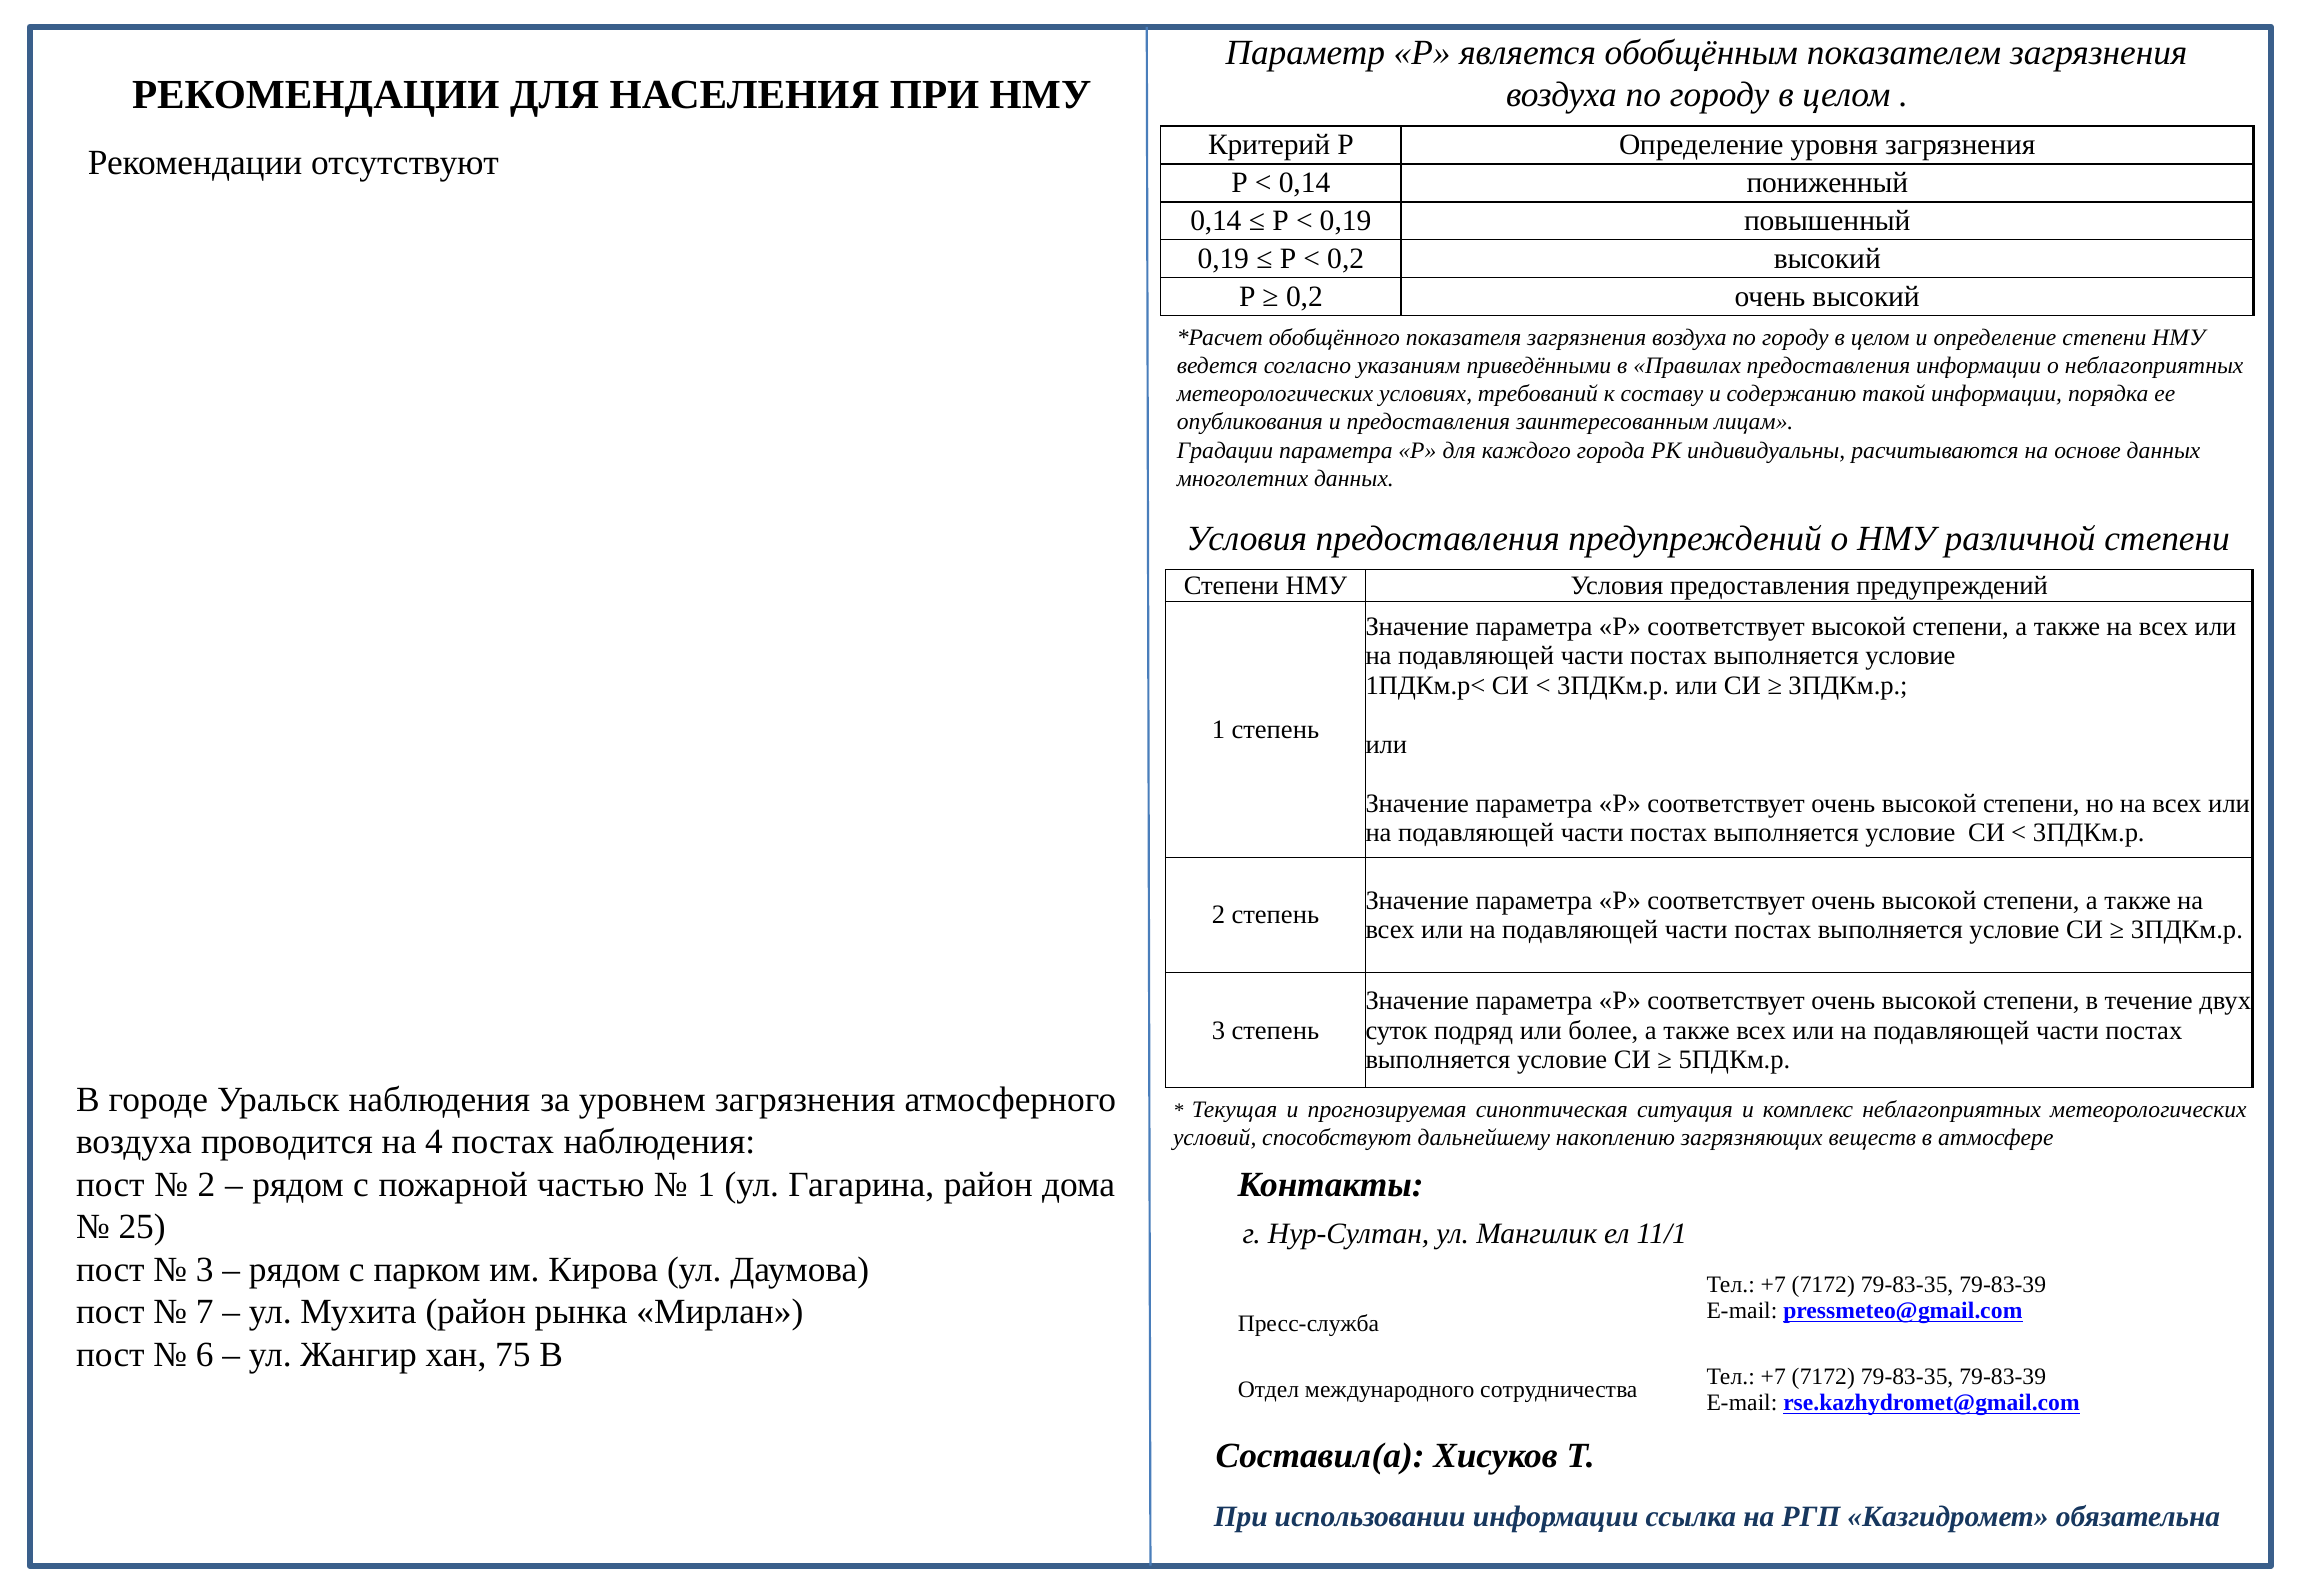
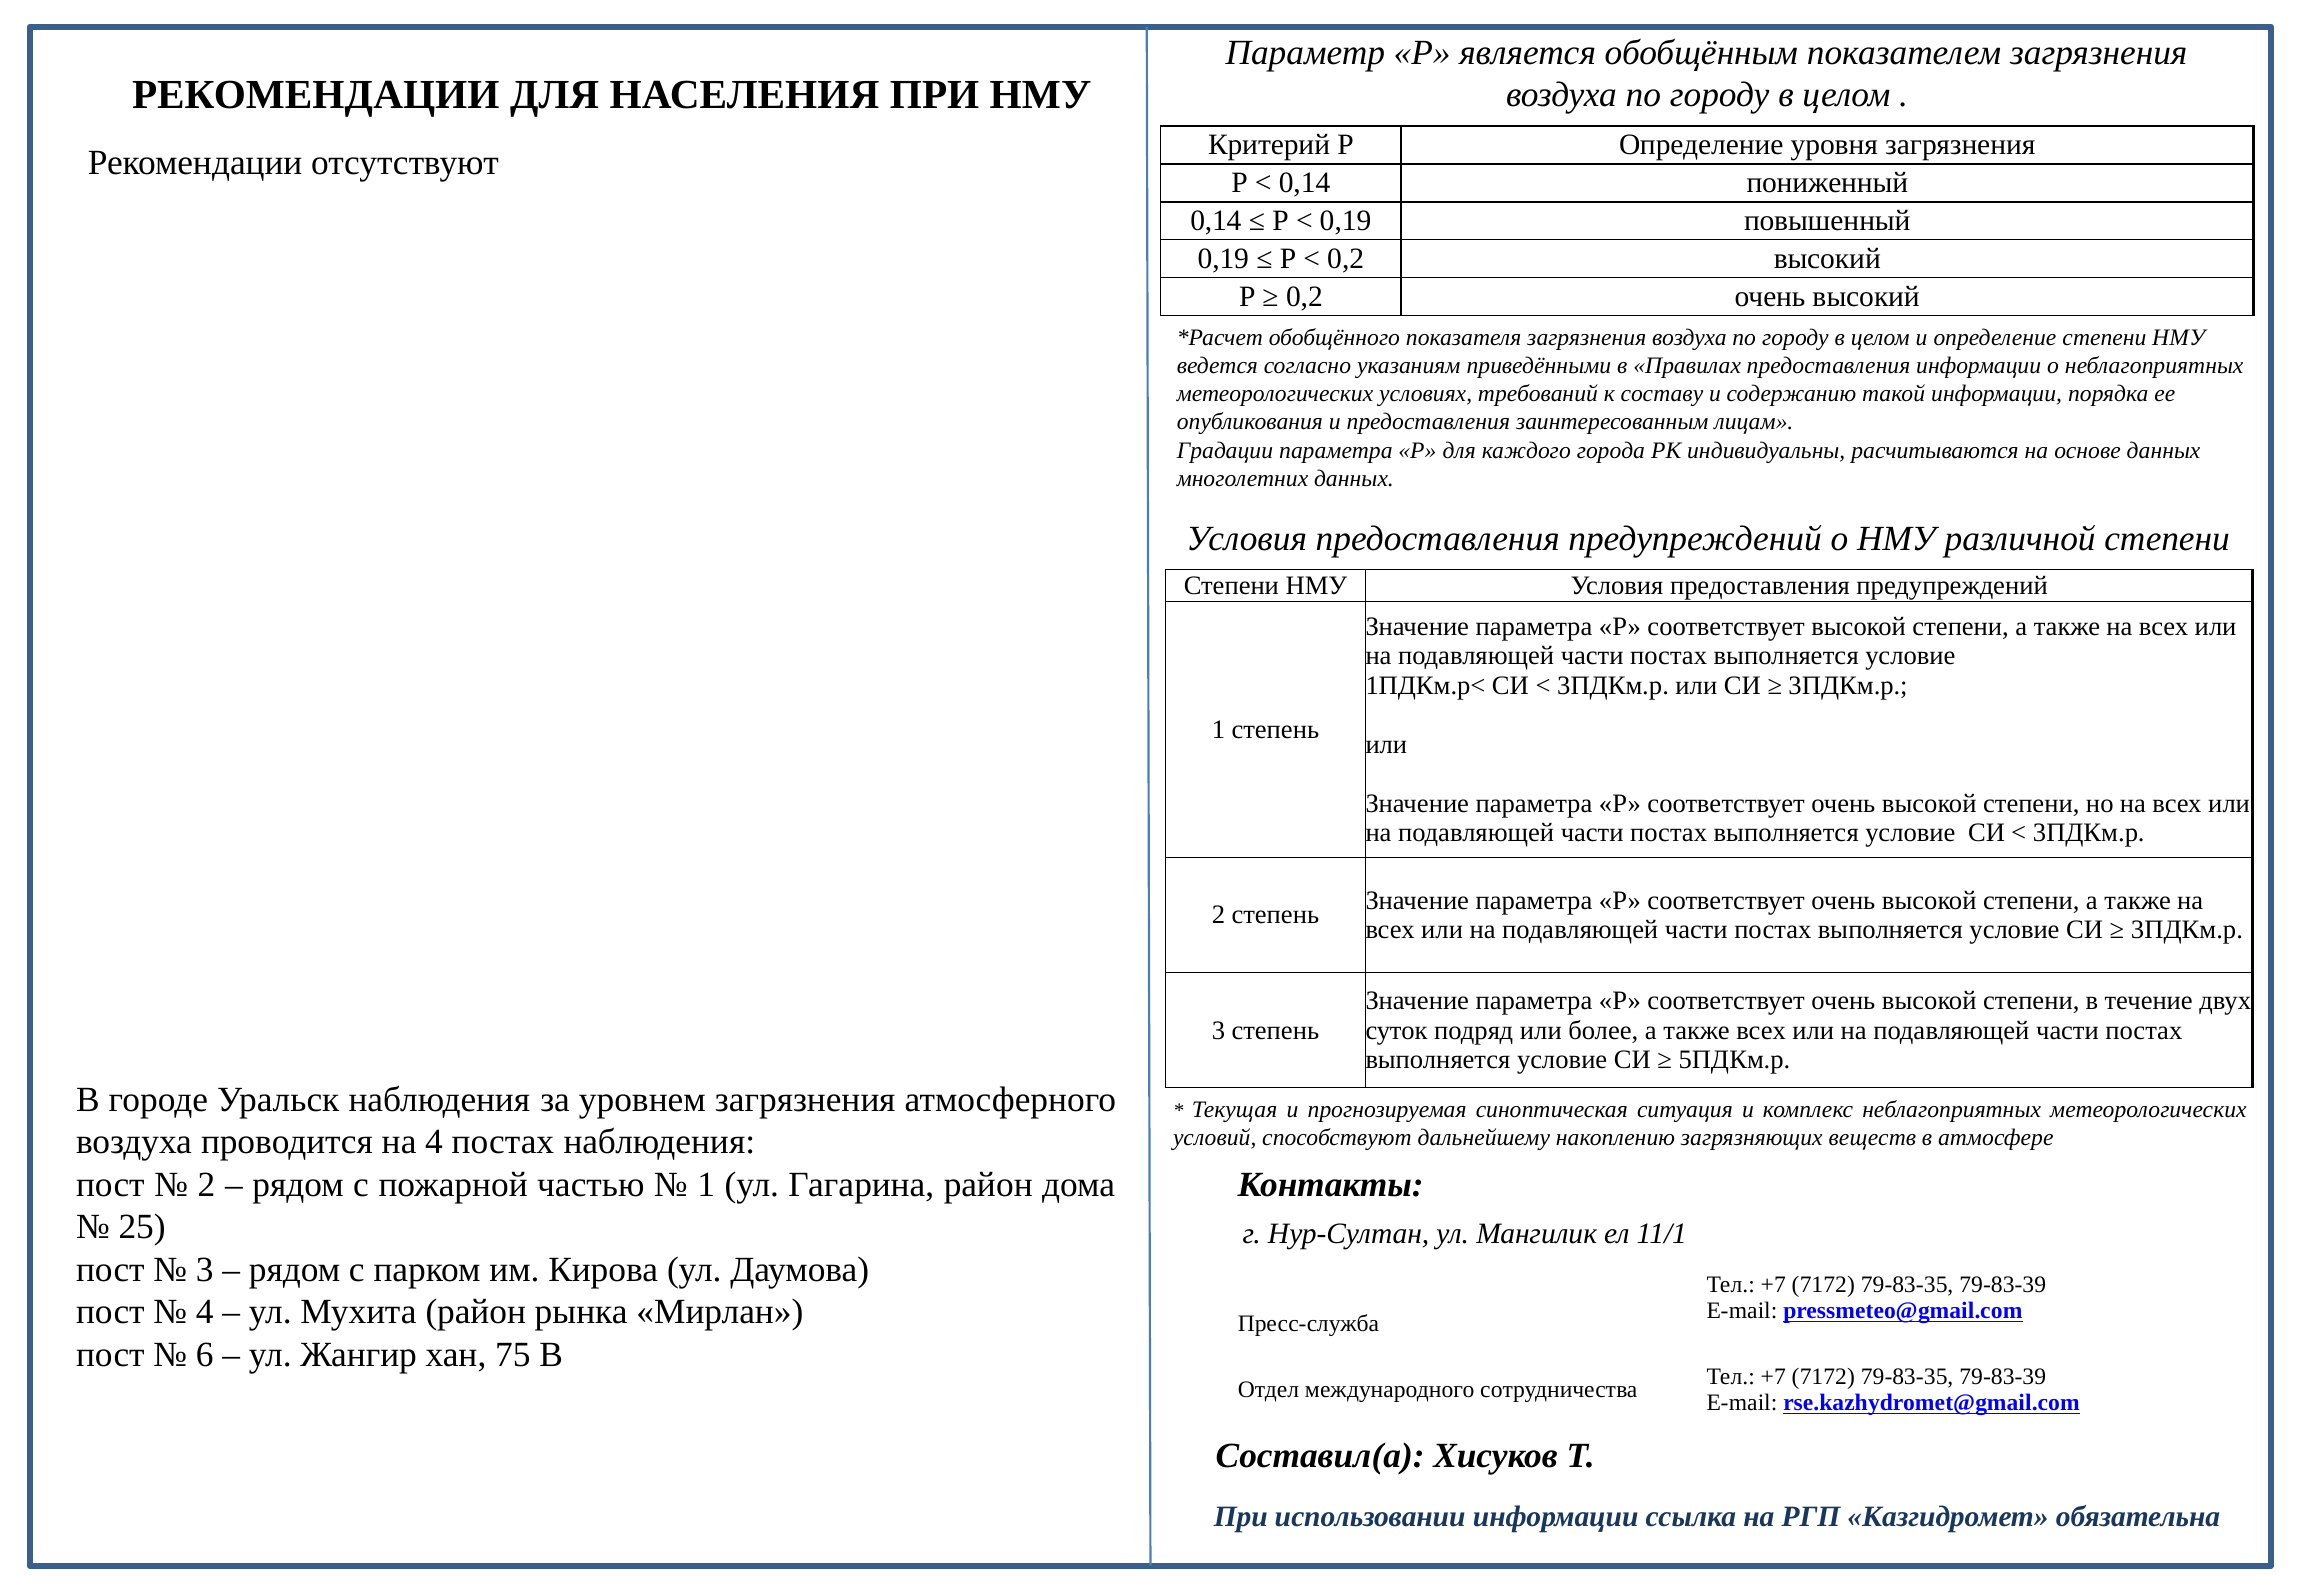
7: 7 -> 4 (205, 1312)
